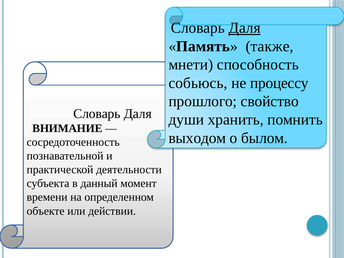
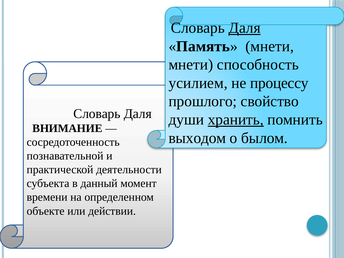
Память также: также -> мнети (270, 46)
собьюсь: собьюсь -> усилием (198, 83)
хранить underline: none -> present (236, 120)
